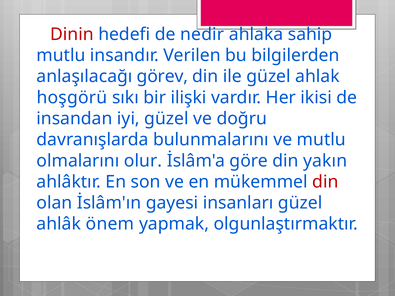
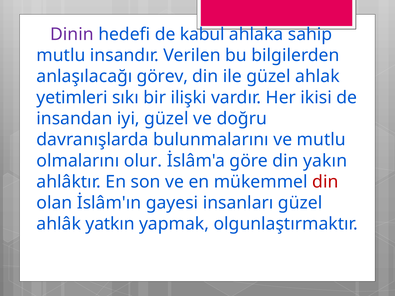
Dinin colour: red -> purple (72, 34)
nedir: nedir -> kabul (202, 34)
hoşgörü: hoşgörü -> yetimleri (72, 98)
önem: önem -> yatkın (110, 224)
